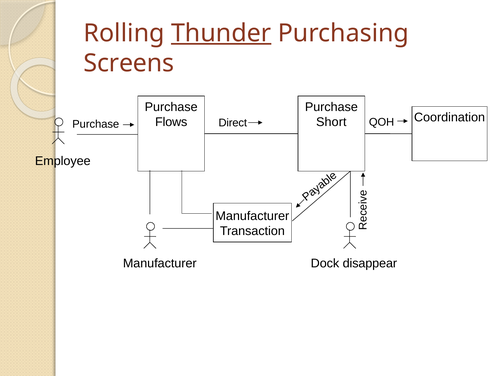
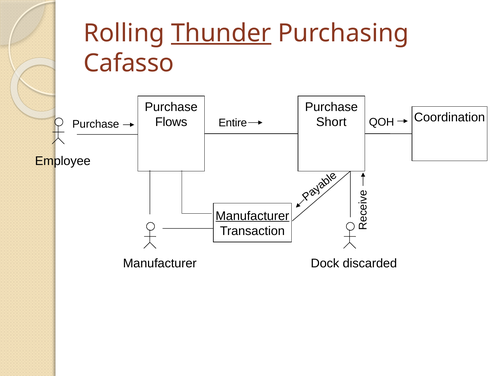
Screens: Screens -> Cafasso (129, 63)
Direct: Direct -> Entire (233, 123)
Manufacturer underline: none -> present (252, 216)
disappear: disappear -> discarded (370, 263)
